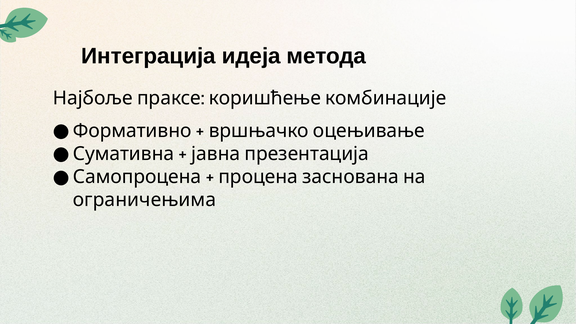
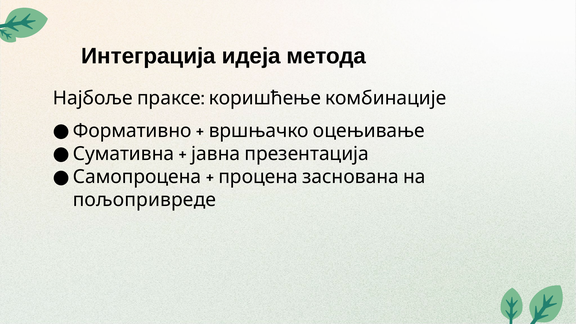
ограничењима: ограничењима -> пољопривреде (144, 200)
